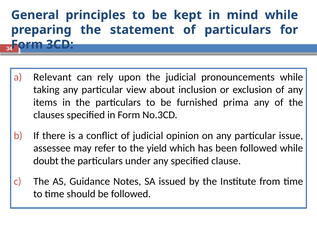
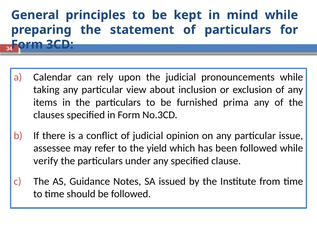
Relevant: Relevant -> Calendar (53, 77)
doubt: doubt -> verify (46, 161)
